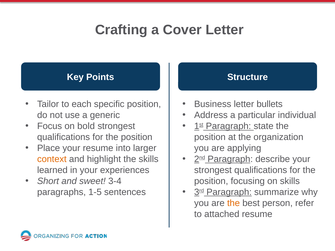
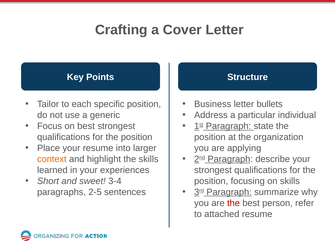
on bold: bold -> best (86, 126)
1-5: 1-5 -> 2-5 (95, 192)
the colour: orange -> red (234, 203)
